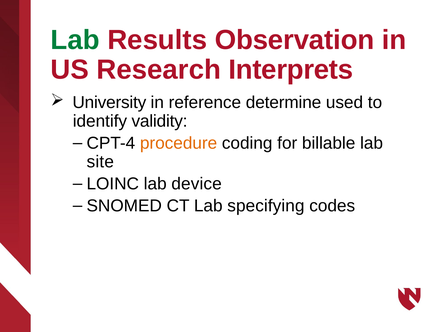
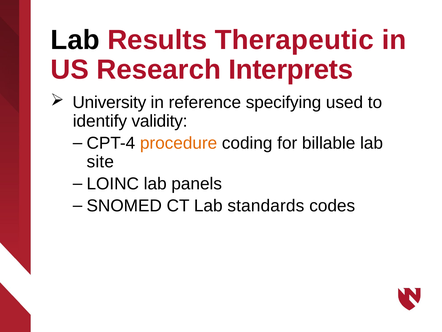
Lab colour: green -> black (75, 40)
Observation: Observation -> Therapeutic (294, 40)
determine: determine -> specifying (284, 102)
device: device -> panels (197, 184)
specifying: specifying -> standards (266, 206)
